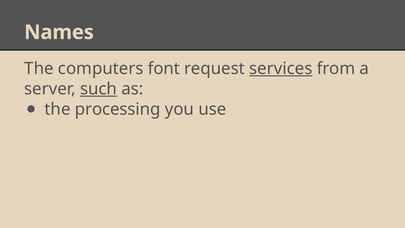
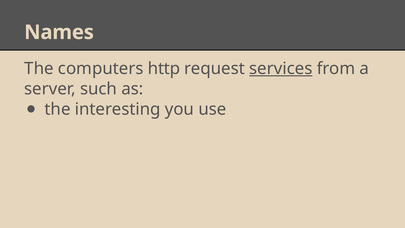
font: font -> http (164, 69)
such underline: present -> none (99, 89)
processing: processing -> interesting (118, 109)
